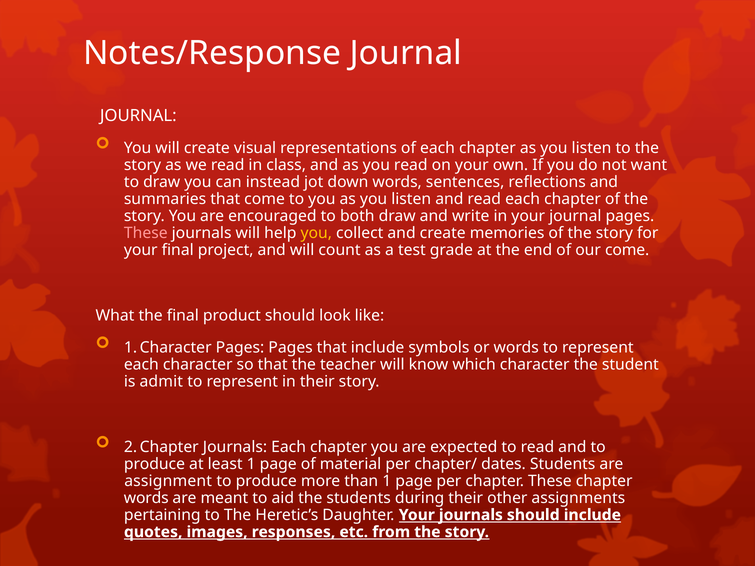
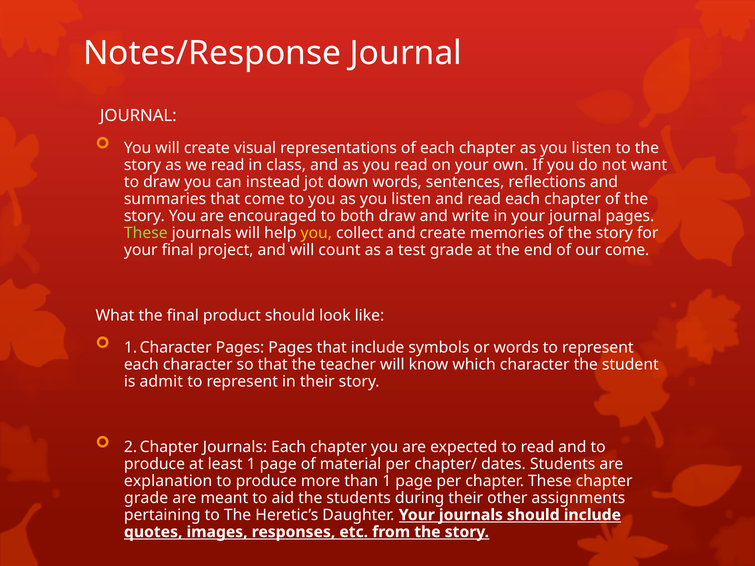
These colour: pink -> light green (146, 233)
assignment: assignment -> explanation (168, 481)
words: words -> grade (146, 498)
